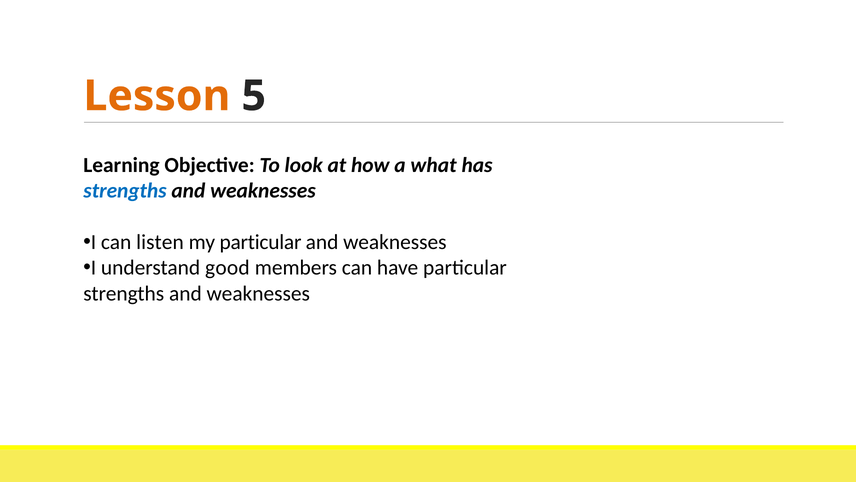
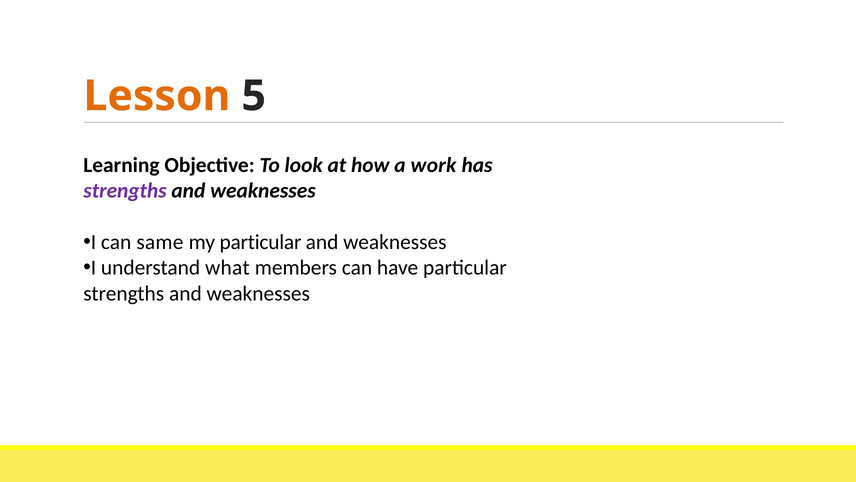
what: what -> work (433, 165)
strengths colour: blue -> purple (125, 191)
listen: listen -> same (160, 242)
good: good -> what (227, 268)
